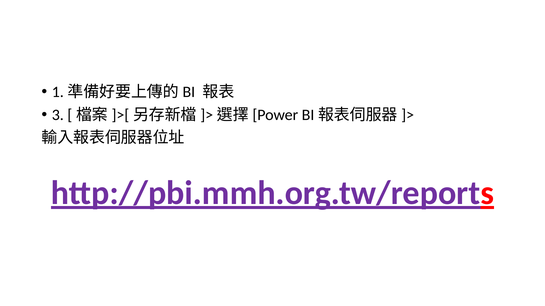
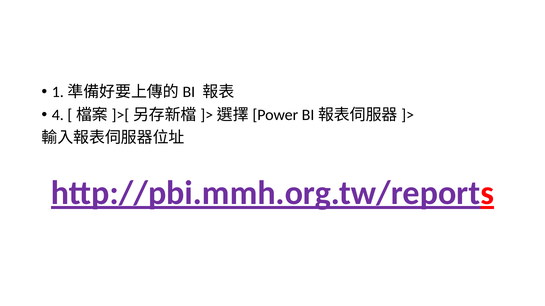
3: 3 -> 4 (58, 115)
